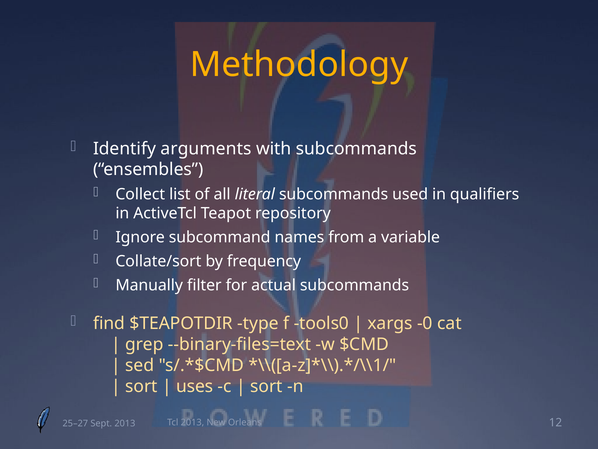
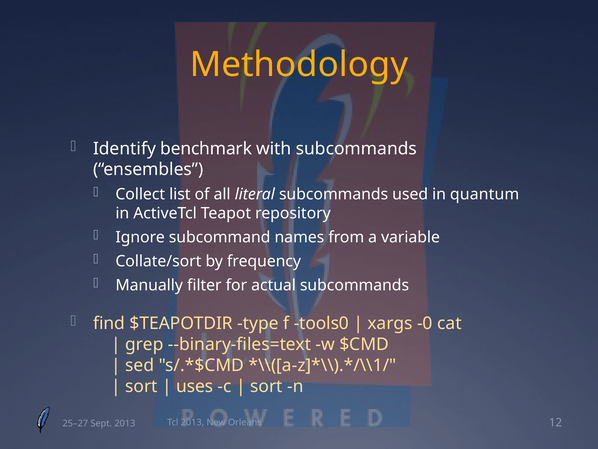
arguments: arguments -> benchmark (206, 148)
qualifiers: qualifiers -> quantum (485, 194)
